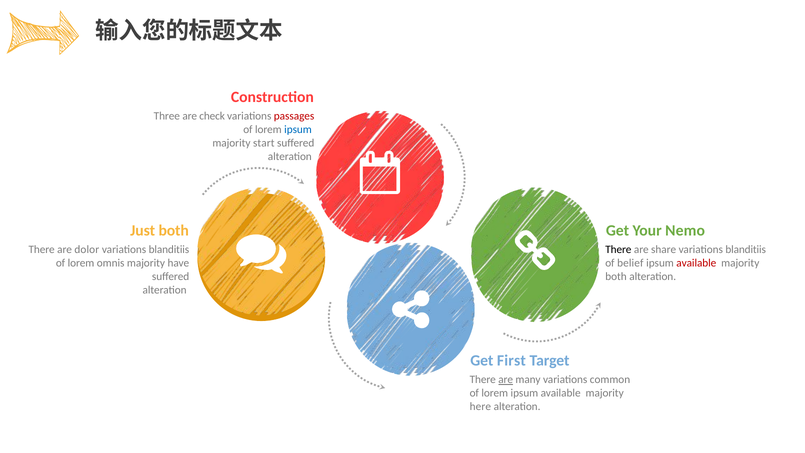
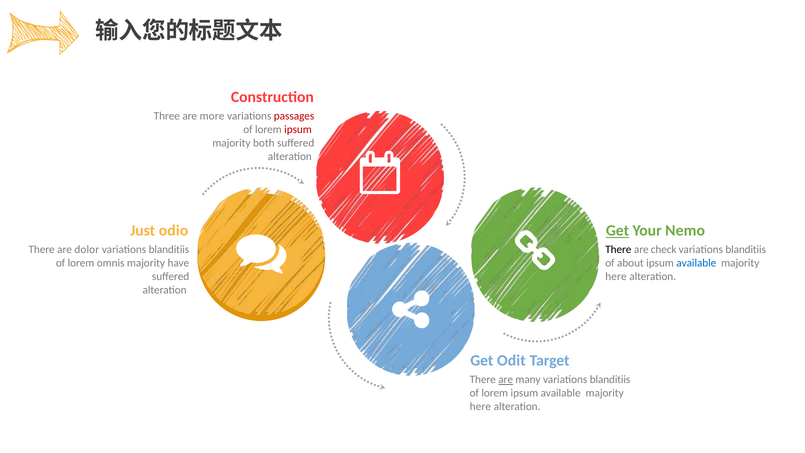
check: check -> more (212, 116)
ipsum colour: blue -> red (298, 129)
start: start -> both (264, 143)
Just both: both -> odio (174, 231)
Get underline: none -> present (618, 231)
share: share -> check (664, 249)
belief: belief -> about (630, 263)
available colour: red -> blue (696, 263)
both: both -> here (616, 276)
First: First -> Odit (511, 361)
many variations common: common -> blanditiis (610, 379)
